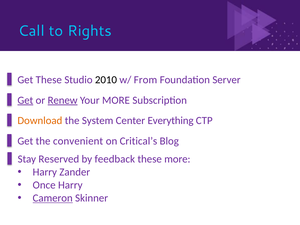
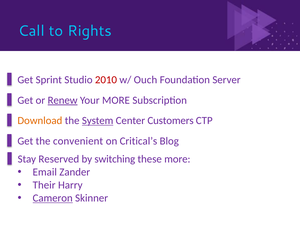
Get These: These -> Sprint (49, 80)
2010 colour: black -> red (106, 80)
From: From -> Ouch (145, 80)
Get underline: present -> none (25, 100)
System underline: none -> present (98, 121)
Everything: Everything -> Customers (171, 121)
feedback: feedback -> switching (115, 159)
Harry: Harry -> Email (45, 172)
Once: Once -> Their (44, 185)
